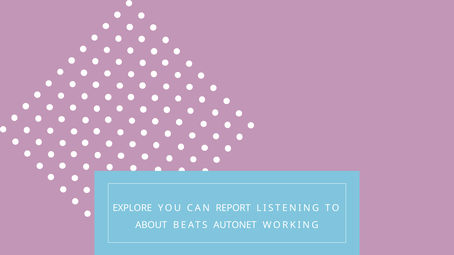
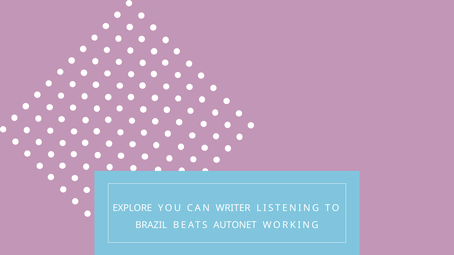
REPORT: REPORT -> WRITER (233, 208)
ABOUT: ABOUT -> BRAZIL (151, 225)
